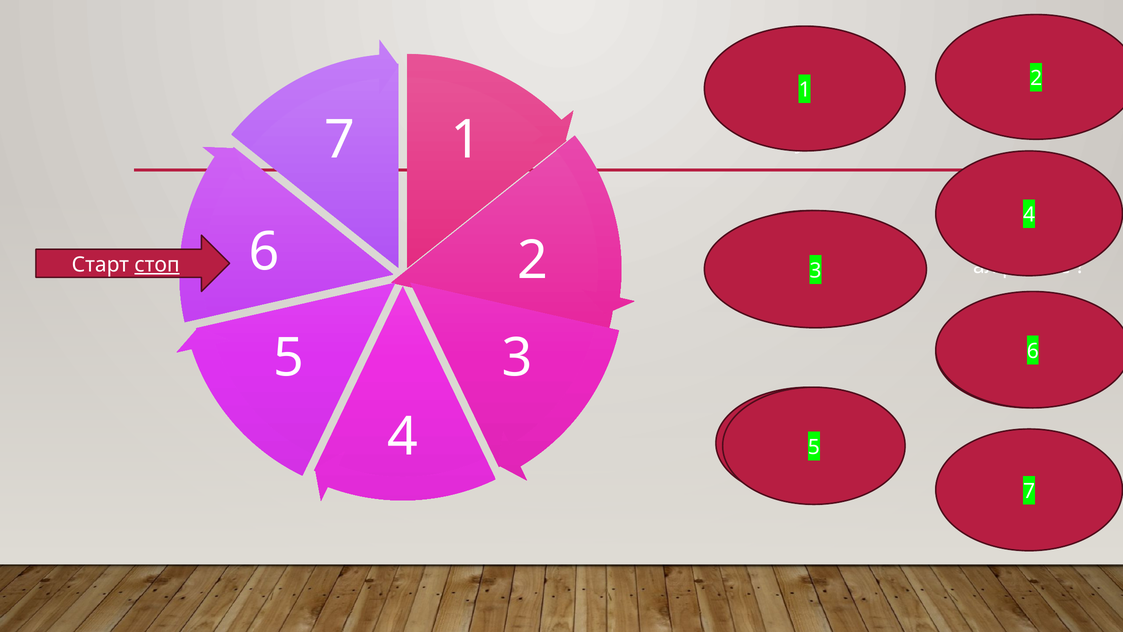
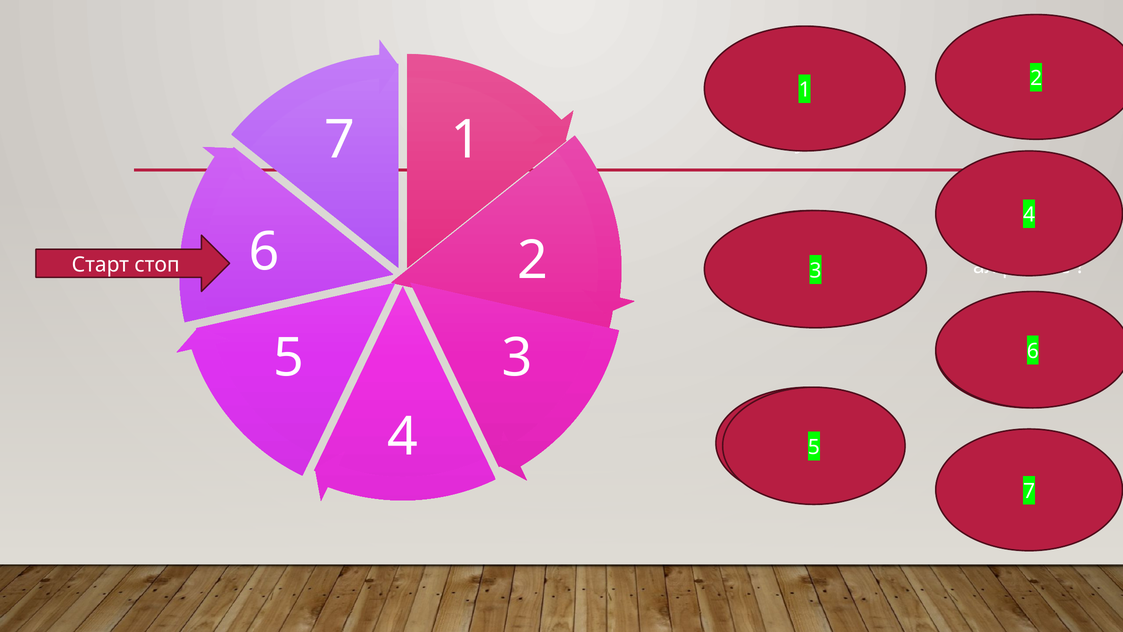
стоп underline: present -> none (157, 265)
